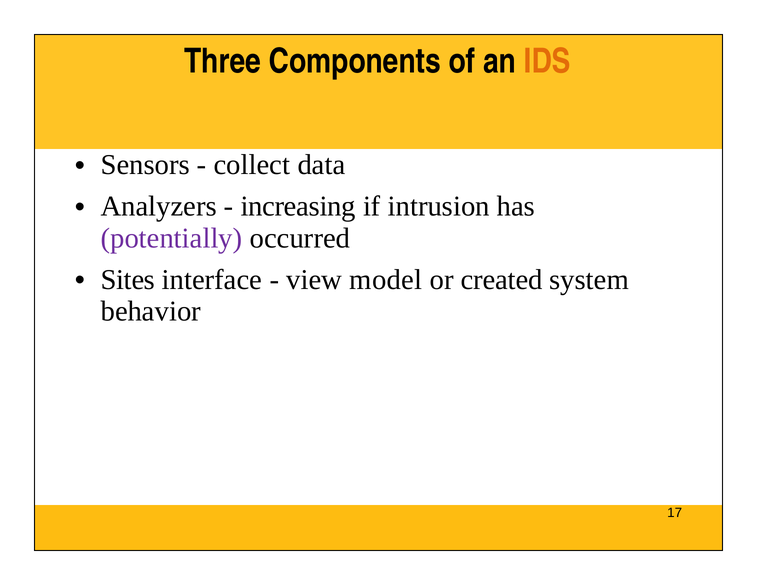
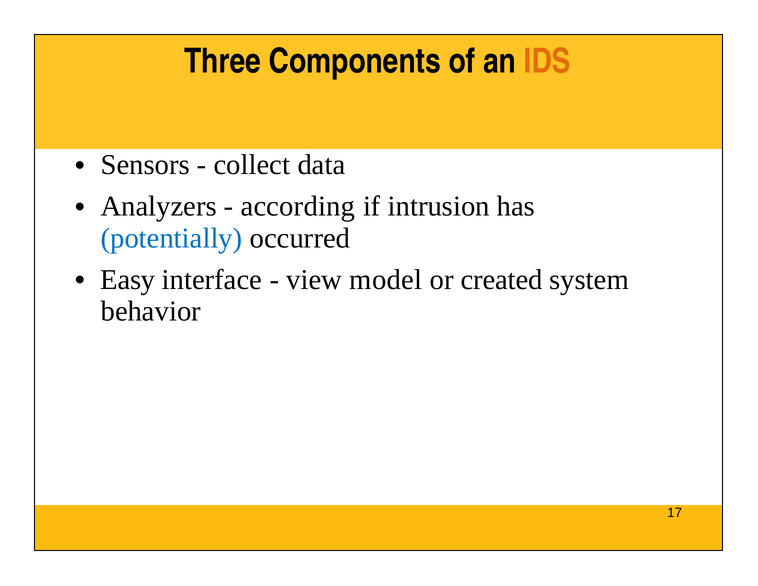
increasing: increasing -> according (298, 206)
potentially colour: purple -> blue (172, 238)
Sites: Sites -> Easy (128, 280)
